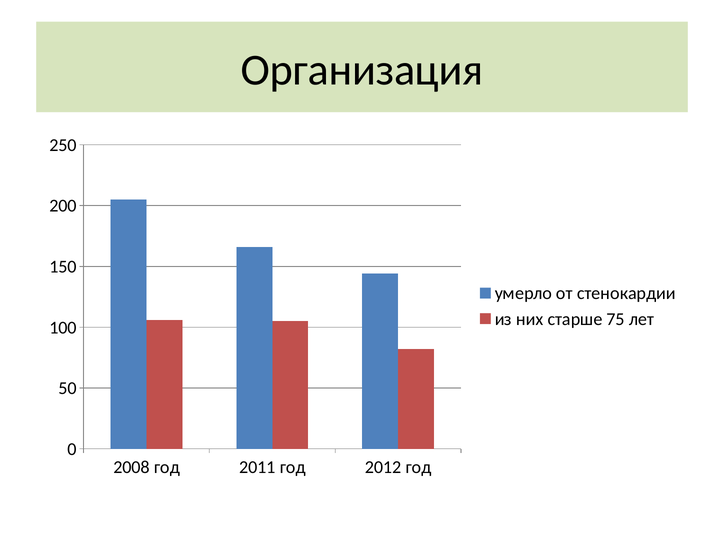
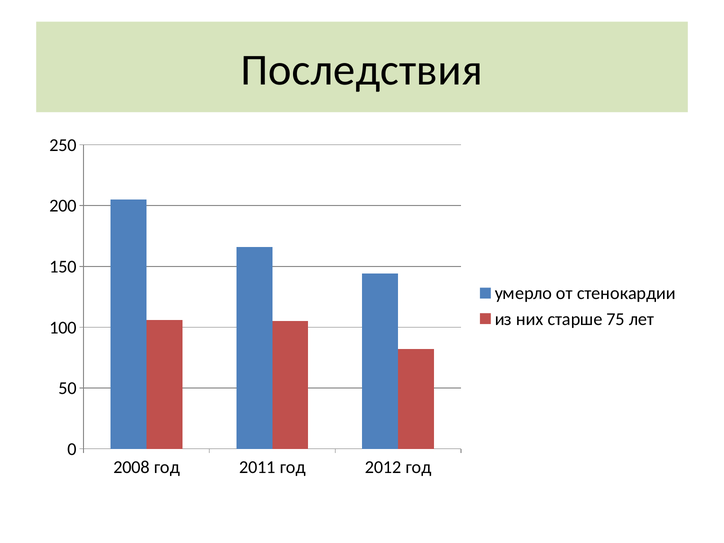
Организация: Организация -> Последствия (362, 70)
